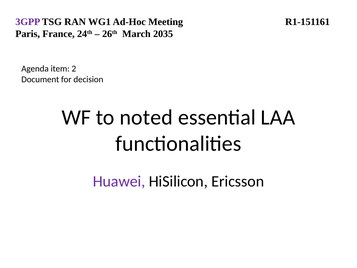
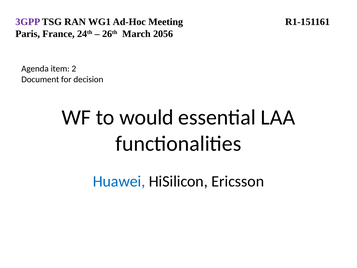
2035: 2035 -> 2056 (163, 34)
noted: noted -> would (146, 117)
Huawei colour: purple -> blue (119, 181)
